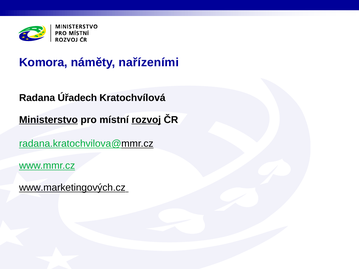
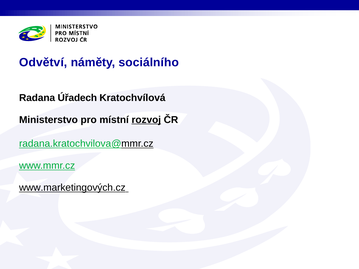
Komora: Komora -> Odvětví (43, 62)
nařízeními: nařízeními -> sociálního (149, 62)
Ministerstvo underline: present -> none (48, 120)
